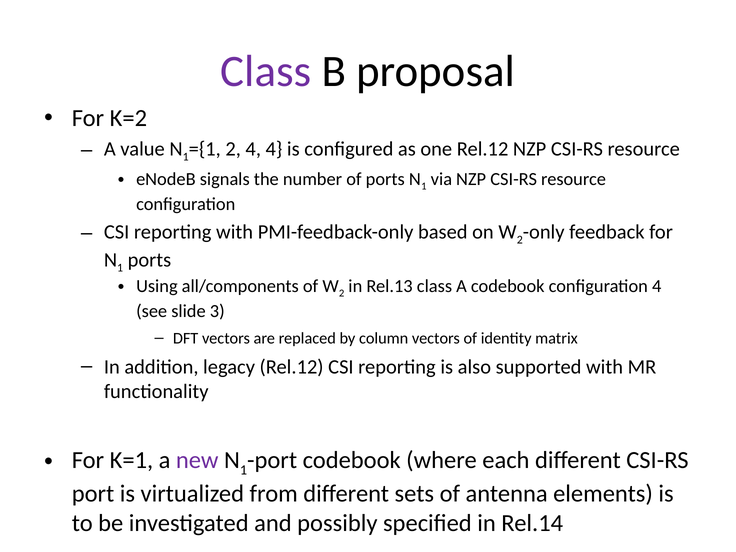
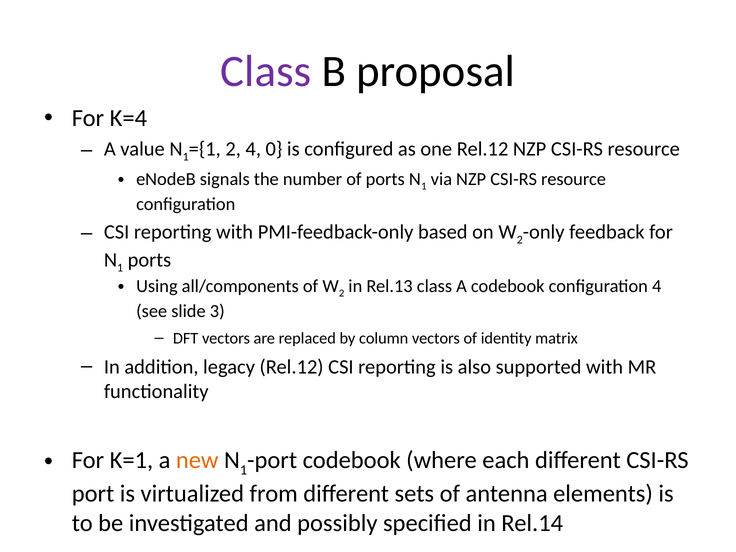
K=2: K=2 -> K=4 (128, 118)
4 4: 4 -> 0 (274, 149)
new colour: purple -> orange (197, 460)
